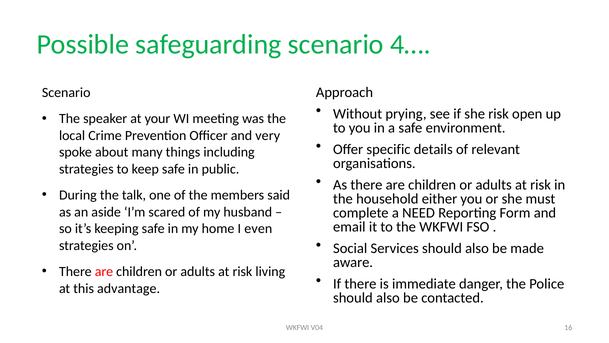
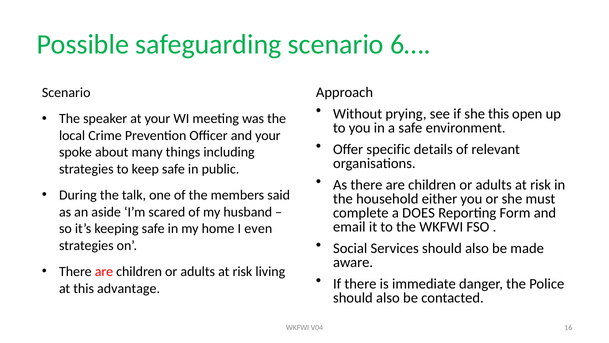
4…: 4… -> 6… (410, 44)
she risk: risk -> this (499, 114)
and very: very -> your (268, 135)
NEED: NEED -> DOES (419, 213)
